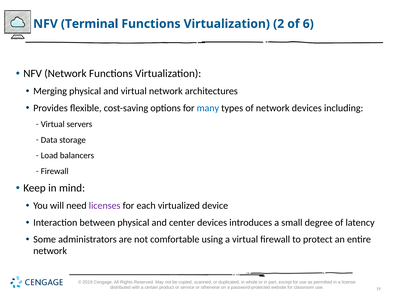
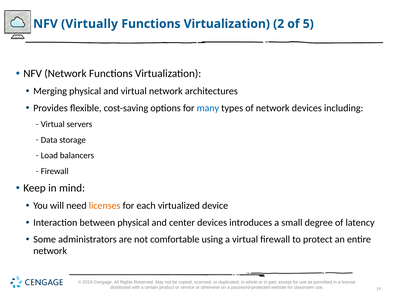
Terminal: Terminal -> Virtually (90, 24)
6: 6 -> 5 (308, 24)
licenses colour: purple -> orange (105, 205)
